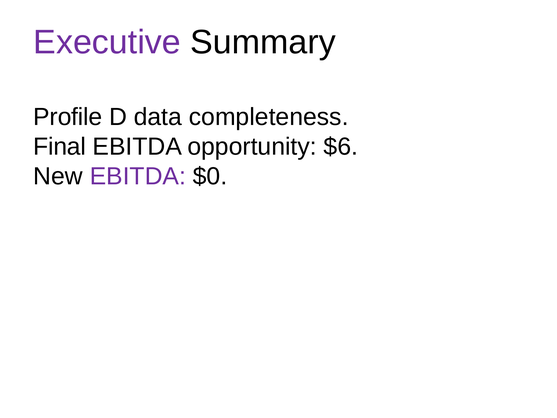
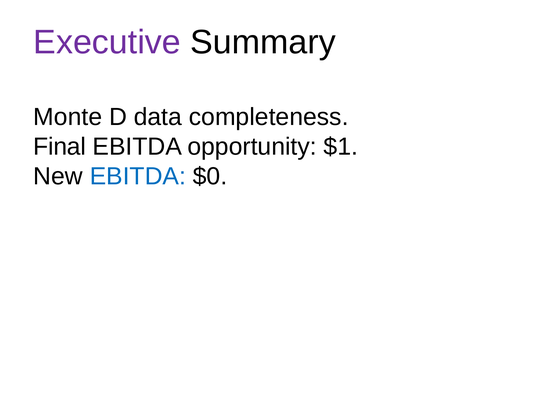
Profile: Profile -> Monte (68, 117)
$6: $6 -> $1 (341, 147)
EBITDA colour: purple -> blue (138, 176)
